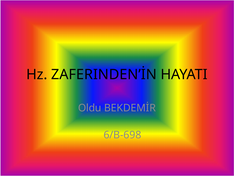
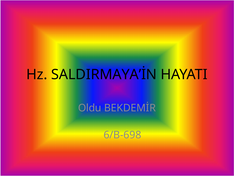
ZAFERINDEN’İN: ZAFERINDEN’İN -> SALDIRMAYA’İN (104, 74)
